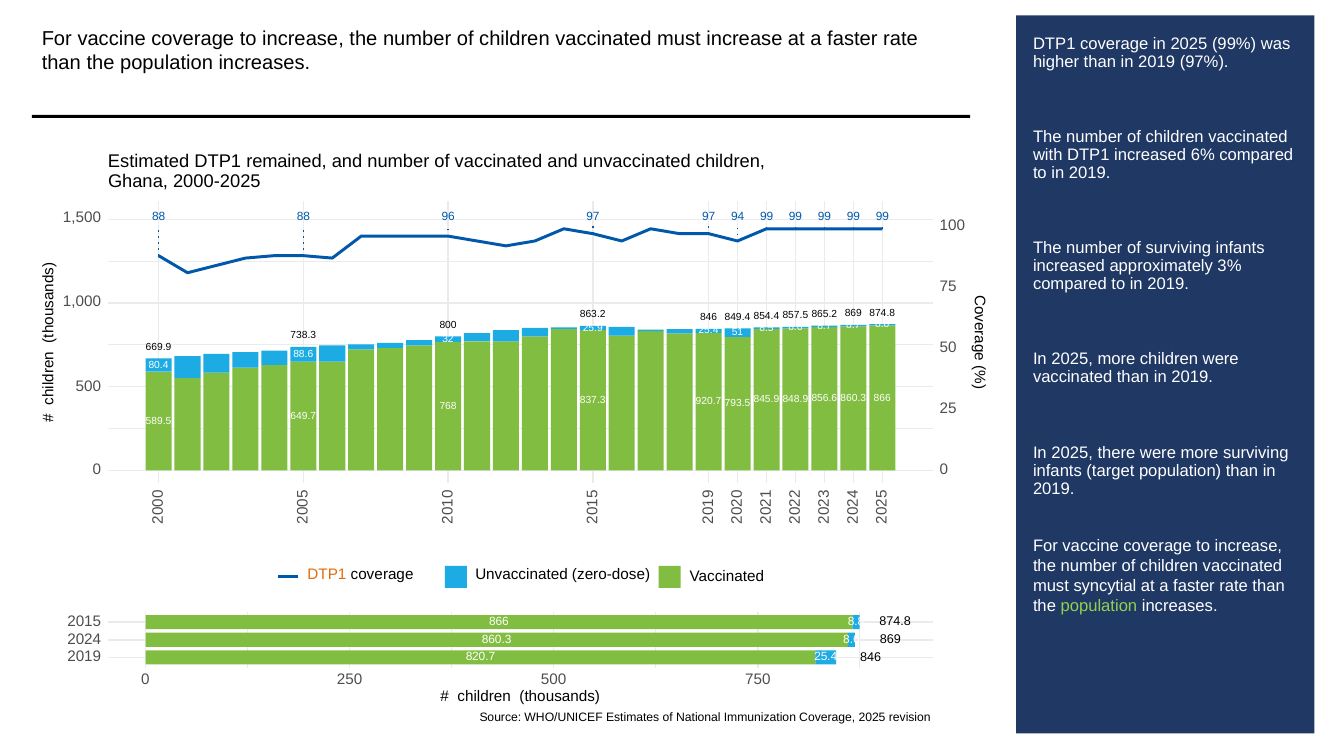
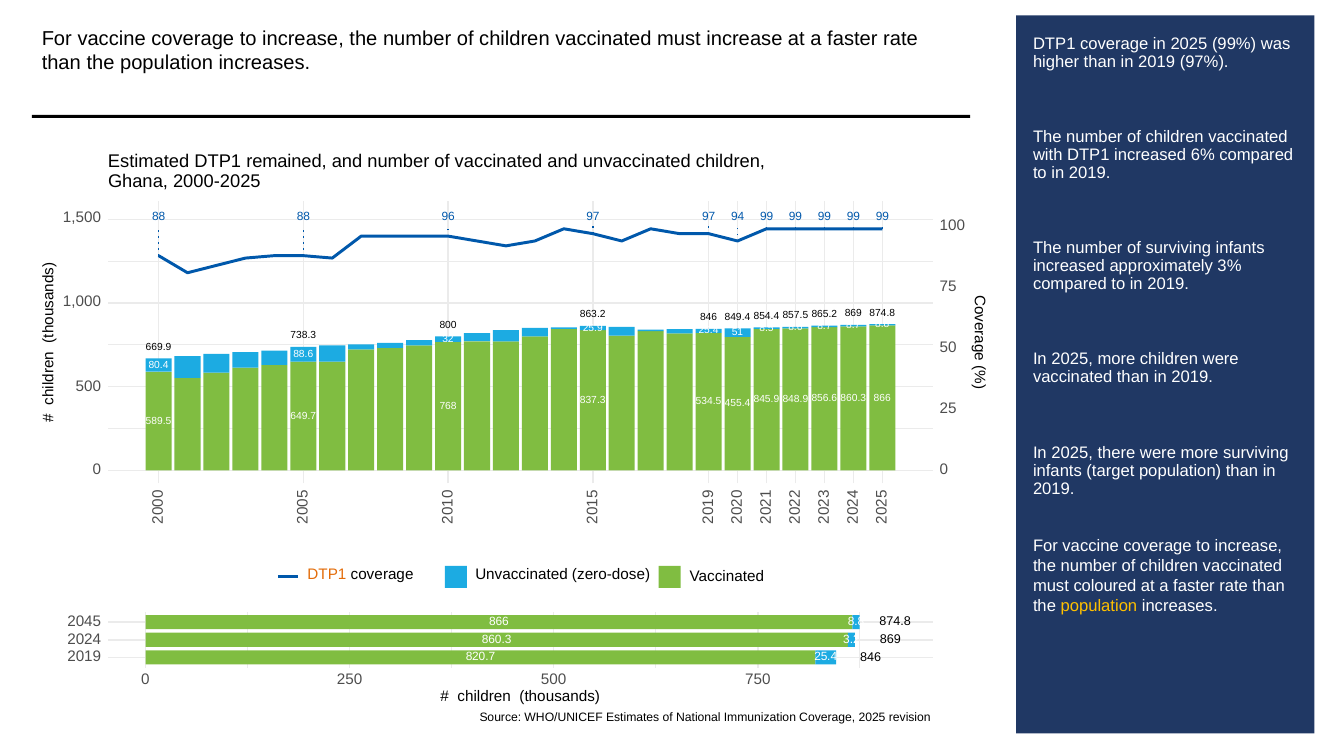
920.7: 920.7 -> 534.5 (709, 401)
793.5: 793.5 -> 455.4 (737, 403)
syncytial: syncytial -> coloured (1105, 586)
population colour: light green -> yellow (1099, 606)
2015: 2015 -> 2045 (84, 621)
860.3 8.6: 8.6 -> 3.2 (851, 639)
